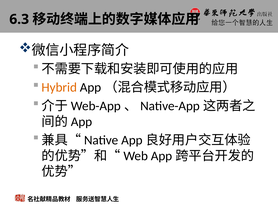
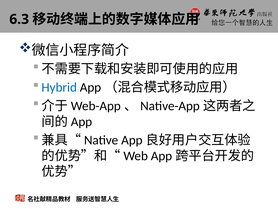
Hybrid colour: orange -> blue (59, 87)
